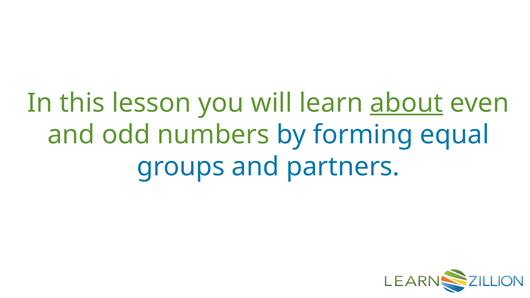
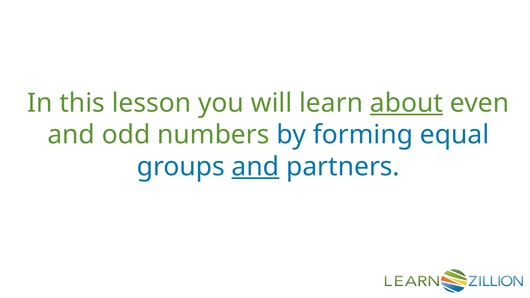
and underline: none -> present (255, 167)
